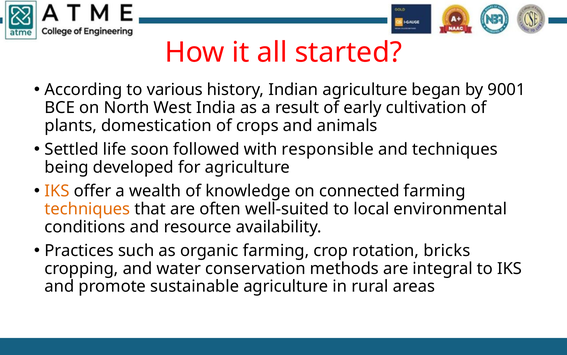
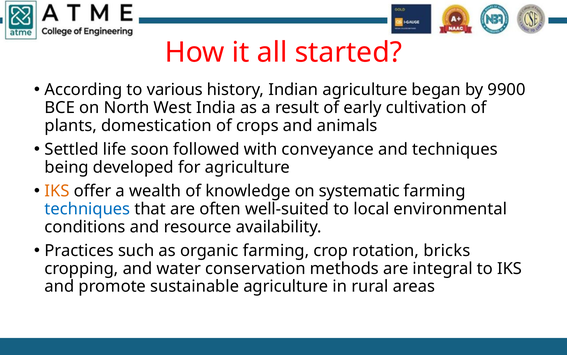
9001: 9001 -> 9900 (507, 90)
responsible: responsible -> conveyance (328, 149)
connected: connected -> systematic (359, 191)
techniques colour: orange -> blue (87, 209)
